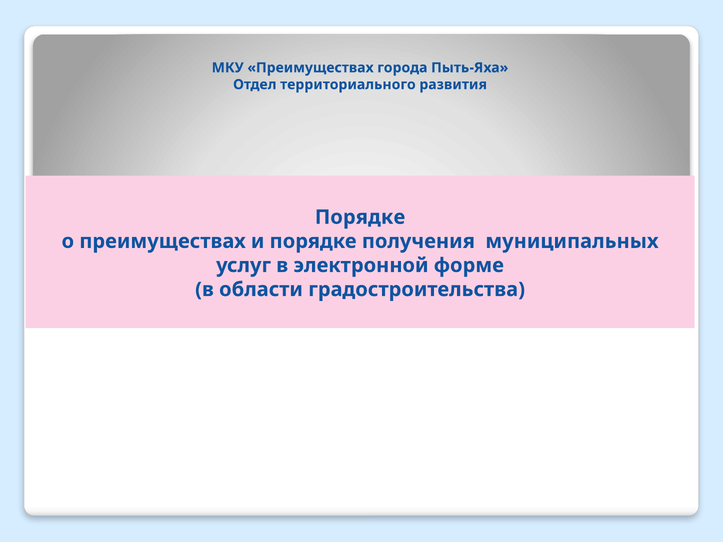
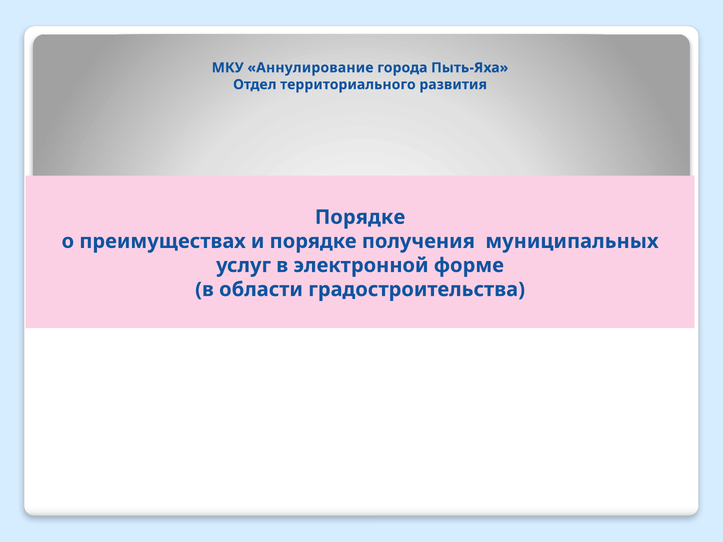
МКУ Преимуществах: Преимуществах -> Аннулирование (310, 68)
